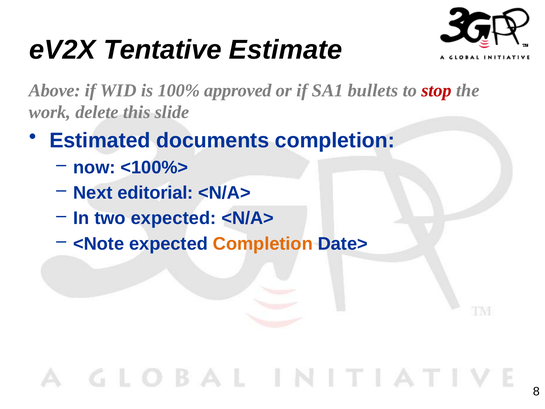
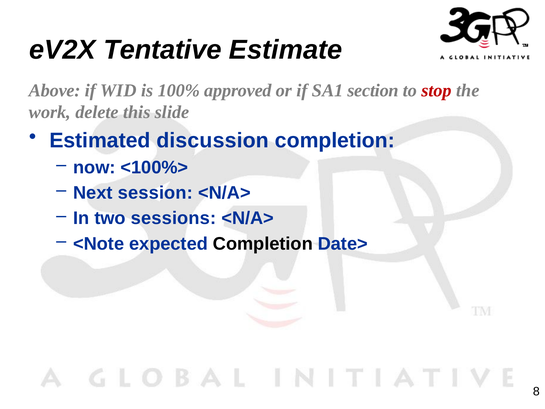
bullets: bullets -> section (373, 90)
documents: documents -> discussion (213, 140)
editorial: editorial -> session (155, 193)
two expected: expected -> sessions (173, 218)
Completion colour: orange -> black (263, 244)
